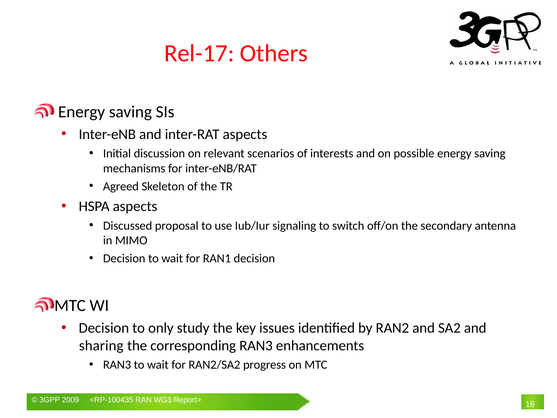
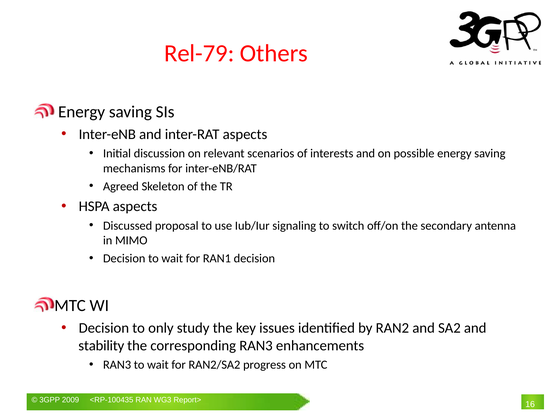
Rel-17: Rel-17 -> Rel-79 (199, 53)
sharing: sharing -> stability (101, 345)
